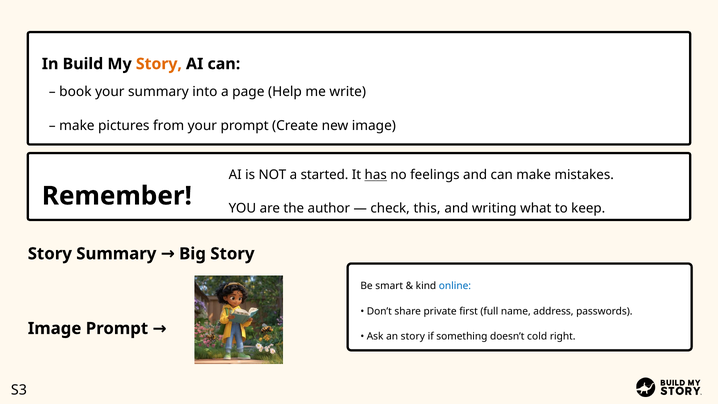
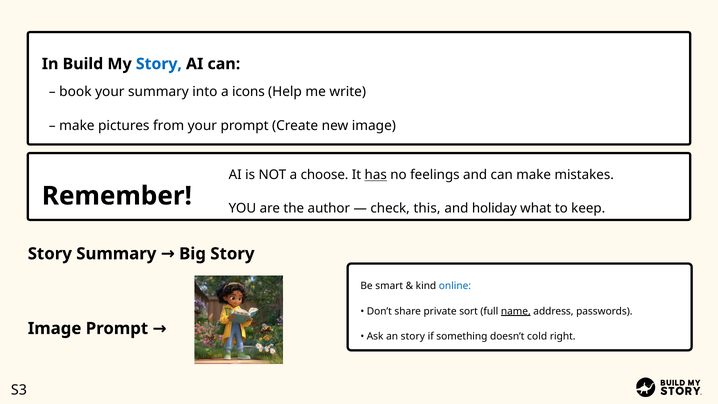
Story colour: orange -> blue (159, 64)
page: page -> icons (248, 91)
started: started -> choose (325, 175)
writing: writing -> holiday (494, 209)
first: first -> sort (469, 311)
name underline: none -> present (516, 311)
